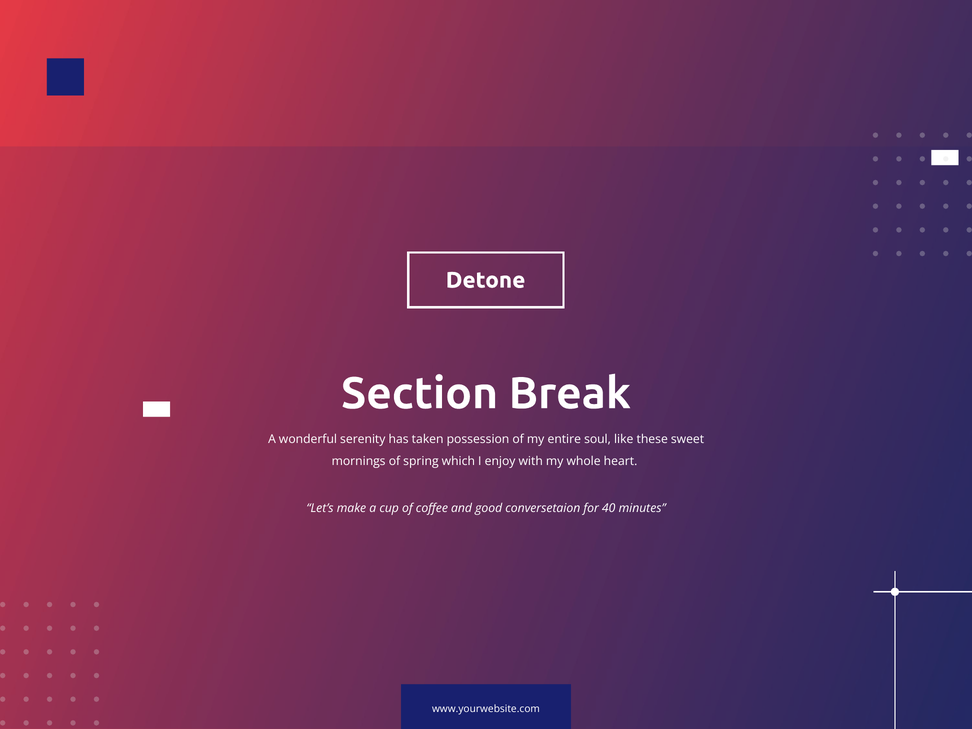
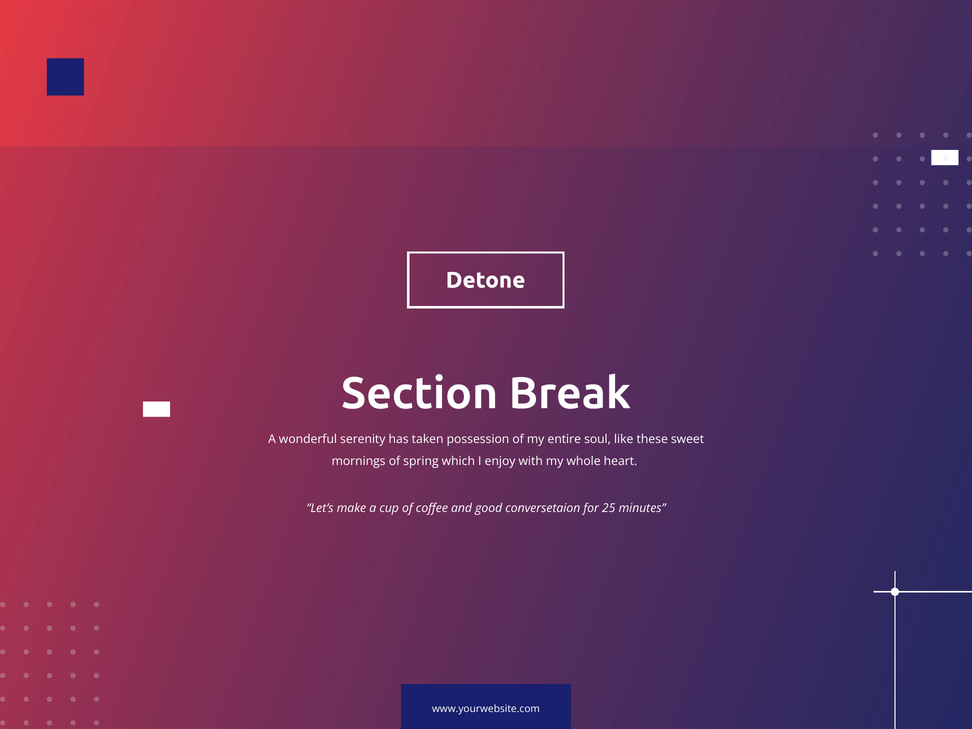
40: 40 -> 25 (609, 508)
